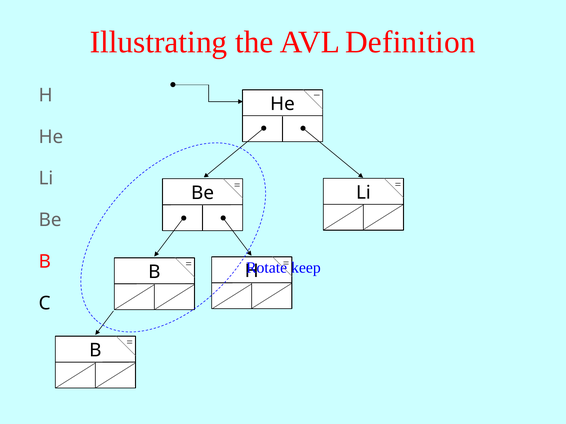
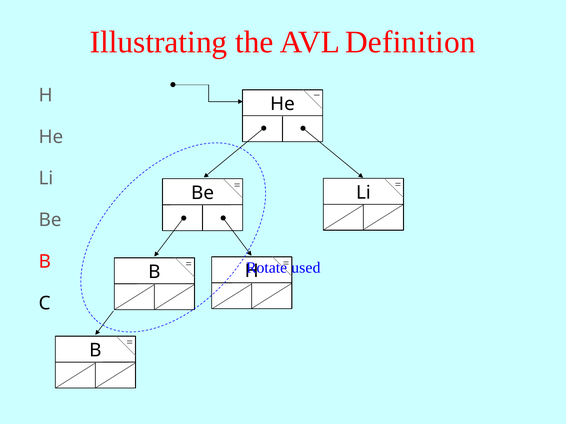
keep: keep -> used (306, 268)
